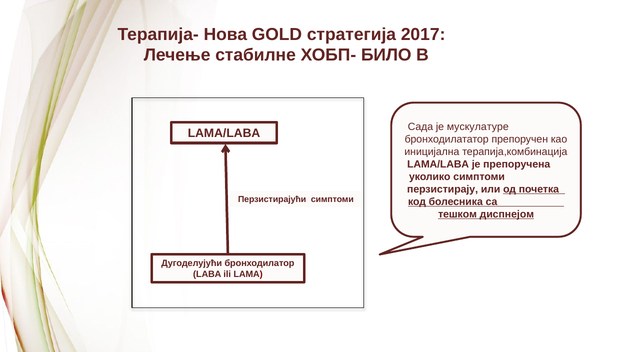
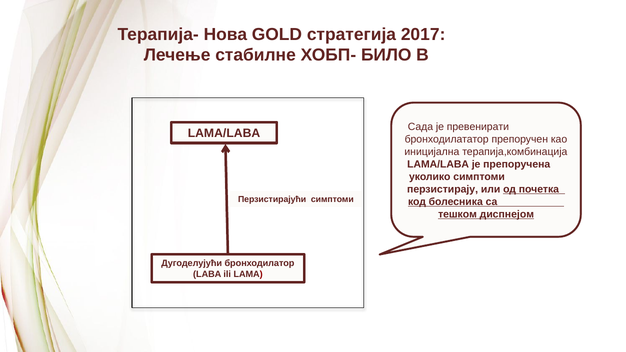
мускулатуре: мускулатуре -> превенирати (478, 127)
